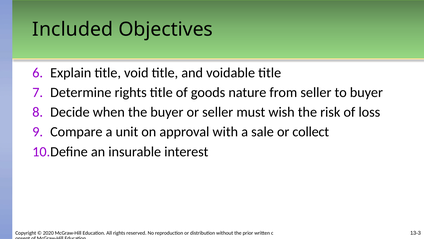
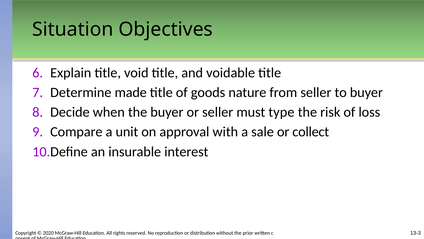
Included: Included -> Situation (73, 29)
Determine rights: rights -> made (131, 92)
wish: wish -> type (281, 112)
